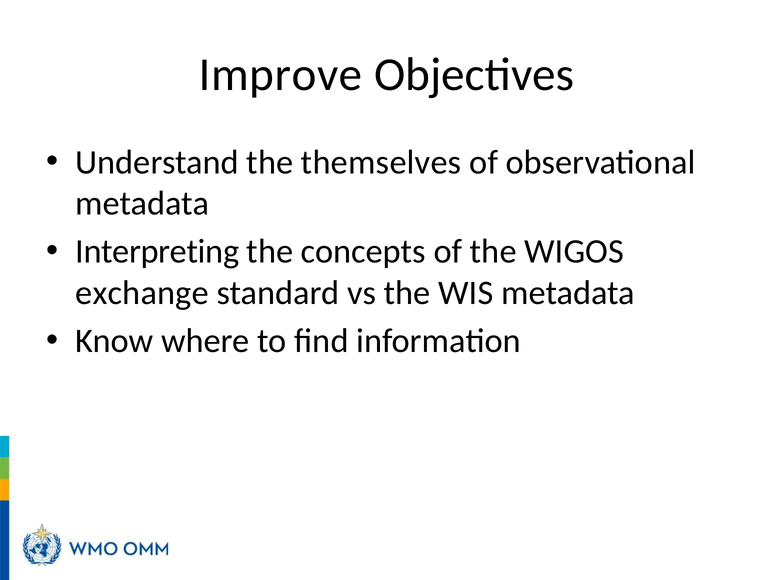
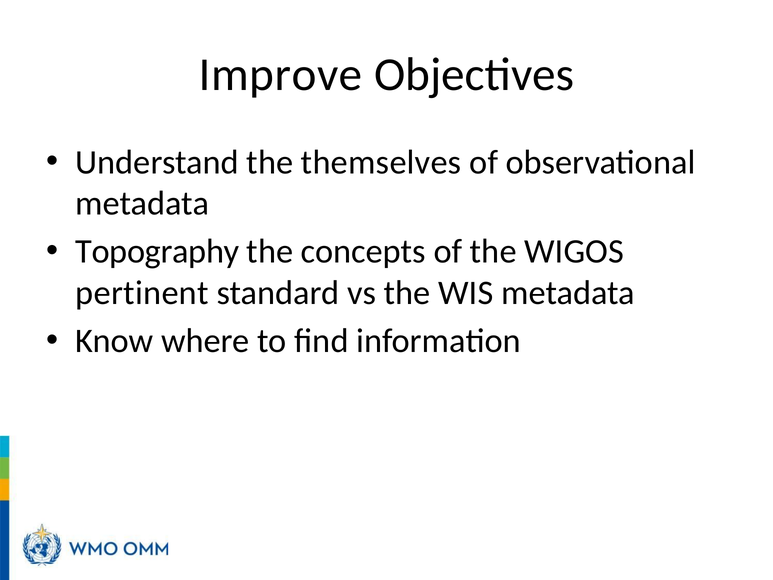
Interpreting: Interpreting -> Topography (157, 252)
exchange: exchange -> pertinent (142, 293)
